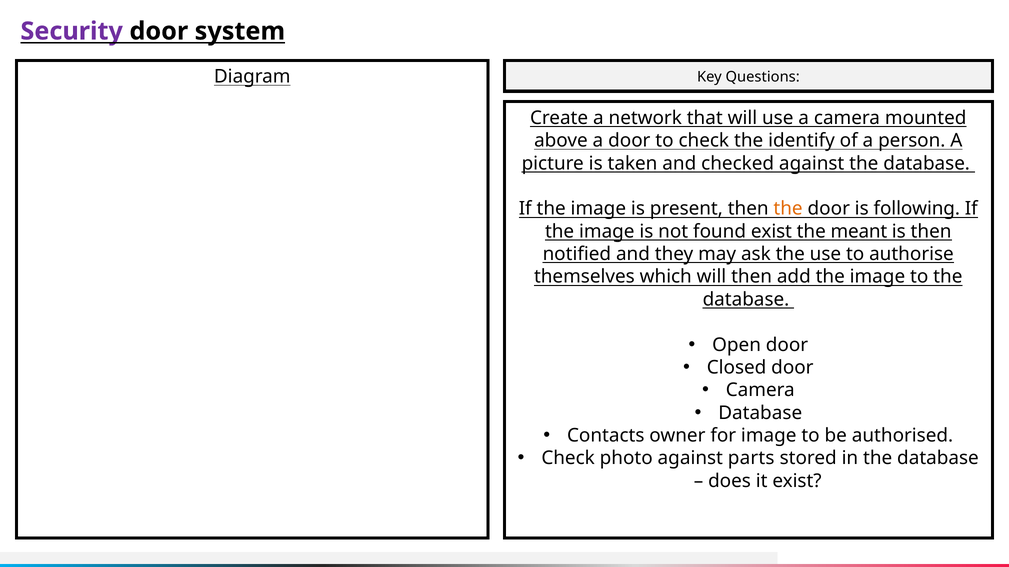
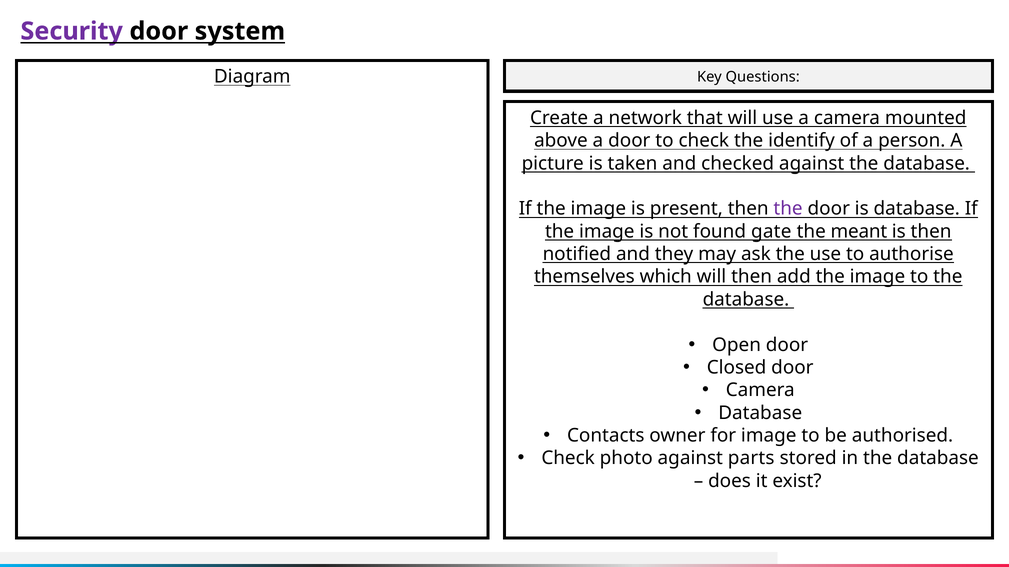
the colour: orange -> purple (788, 209)
is following: following -> database (917, 209)
found exist: exist -> gate (771, 232)
